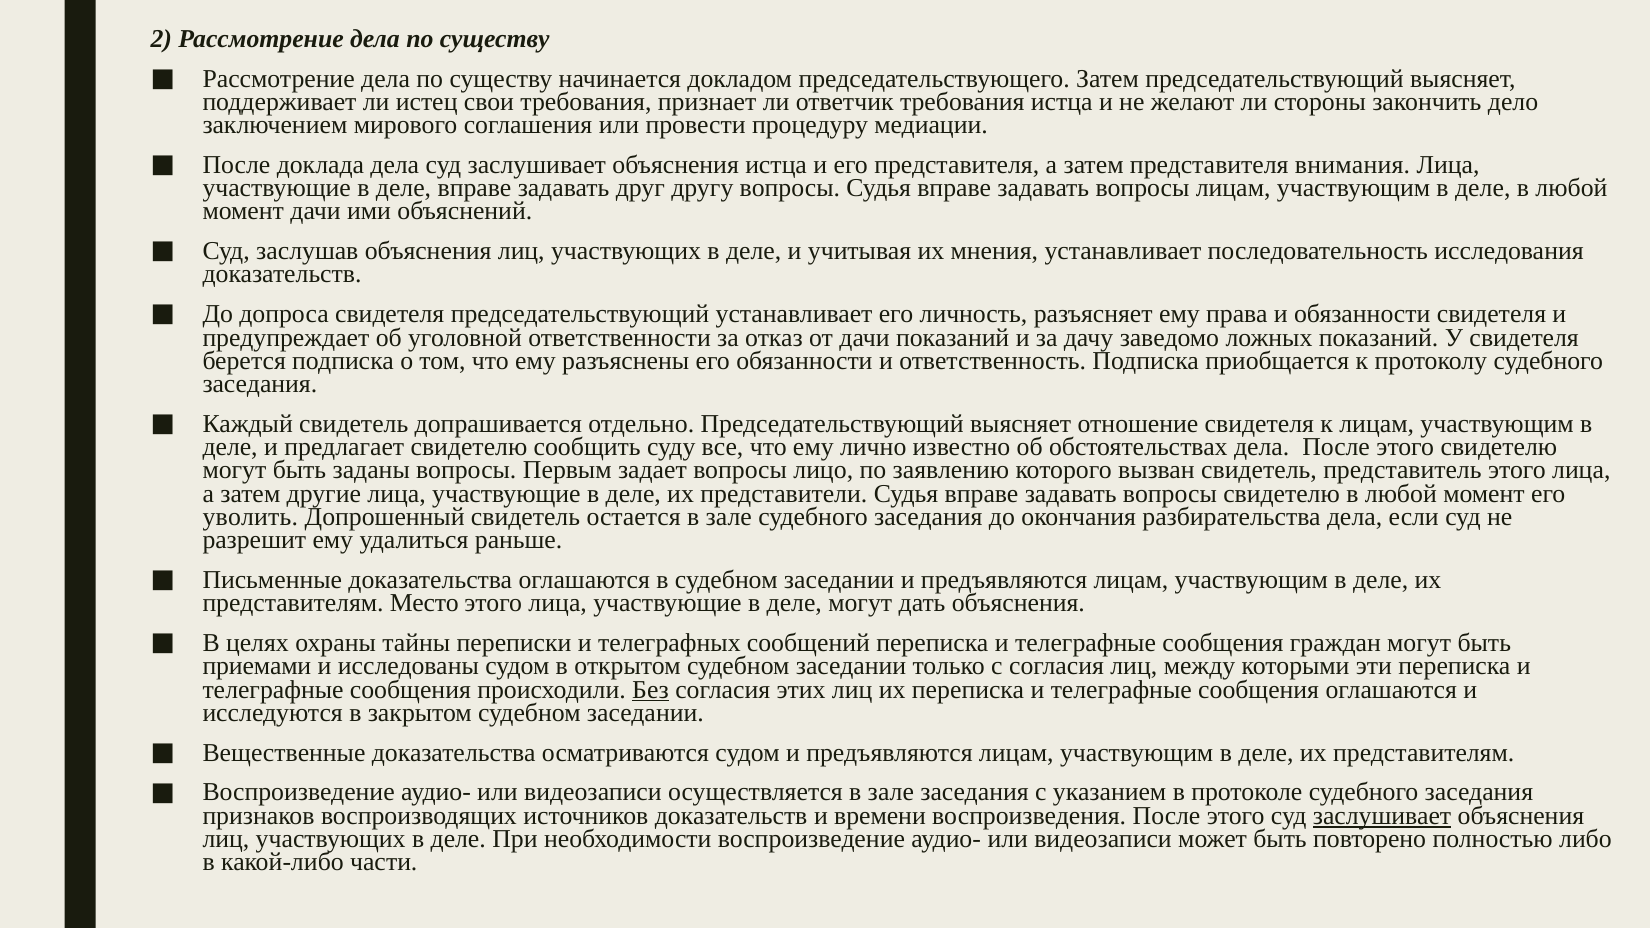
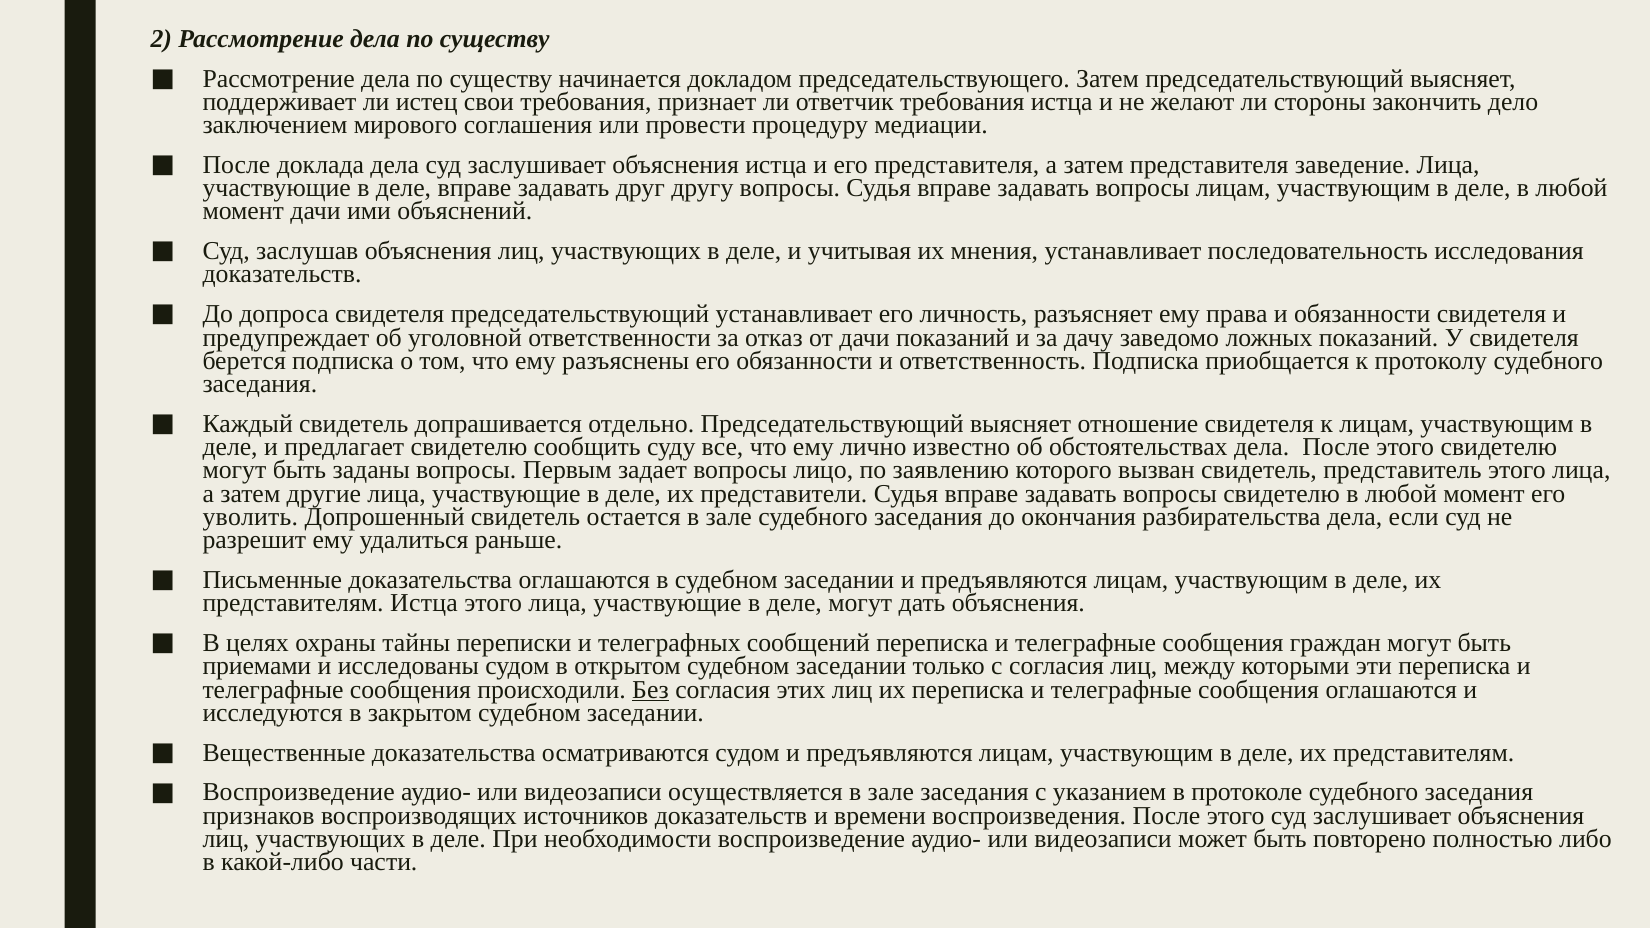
внимания: внимания -> заведение (1353, 165)
представителям Место: Место -> Истца (424, 603)
заслушивает underline: present -> none (1382, 816)
